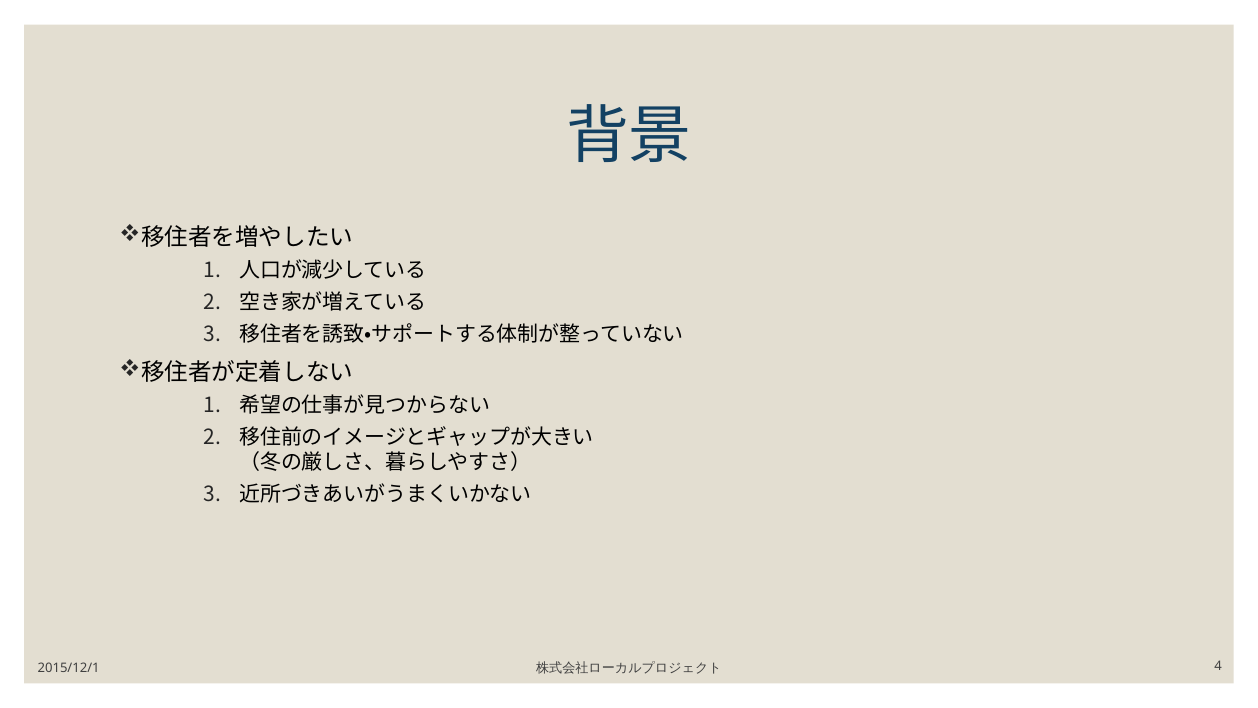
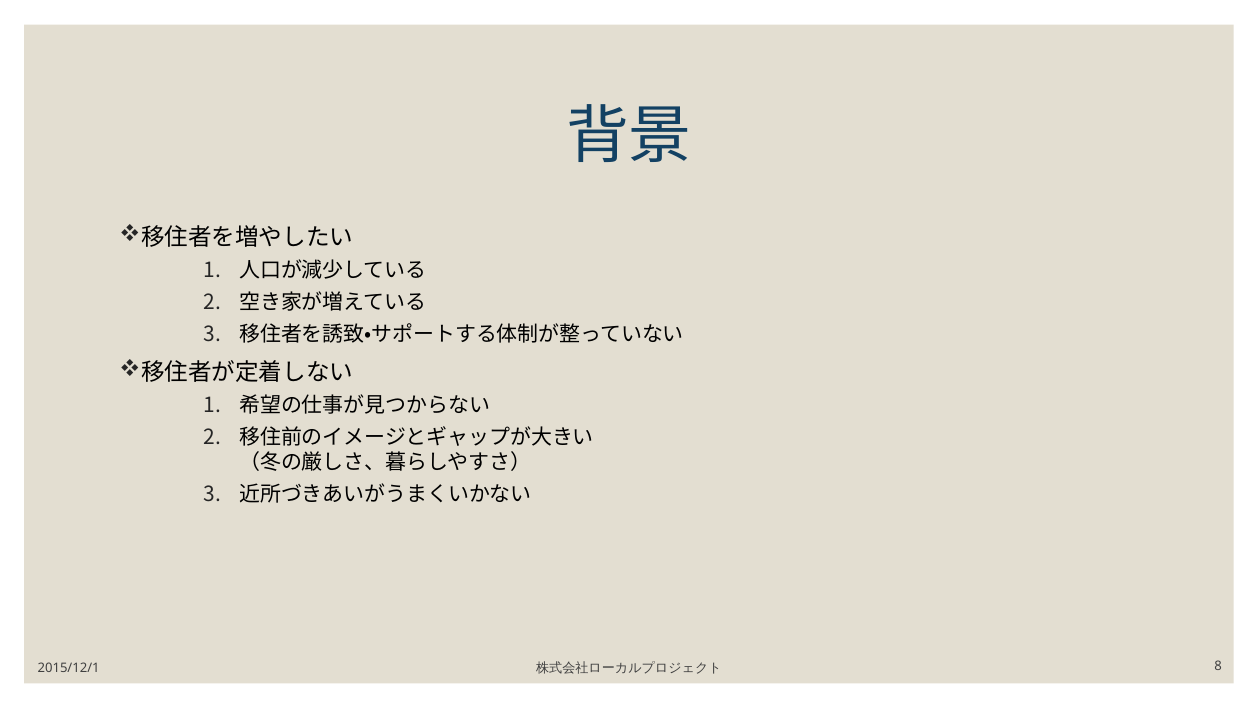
4: 4 -> 8 (1218, 665)
